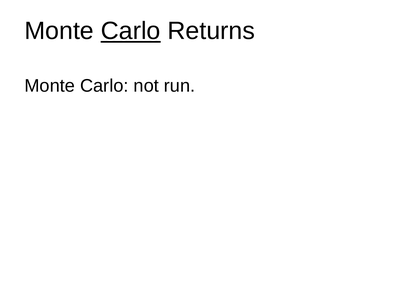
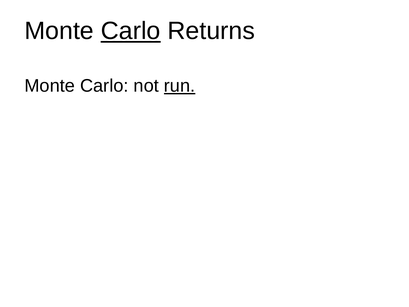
run underline: none -> present (180, 86)
